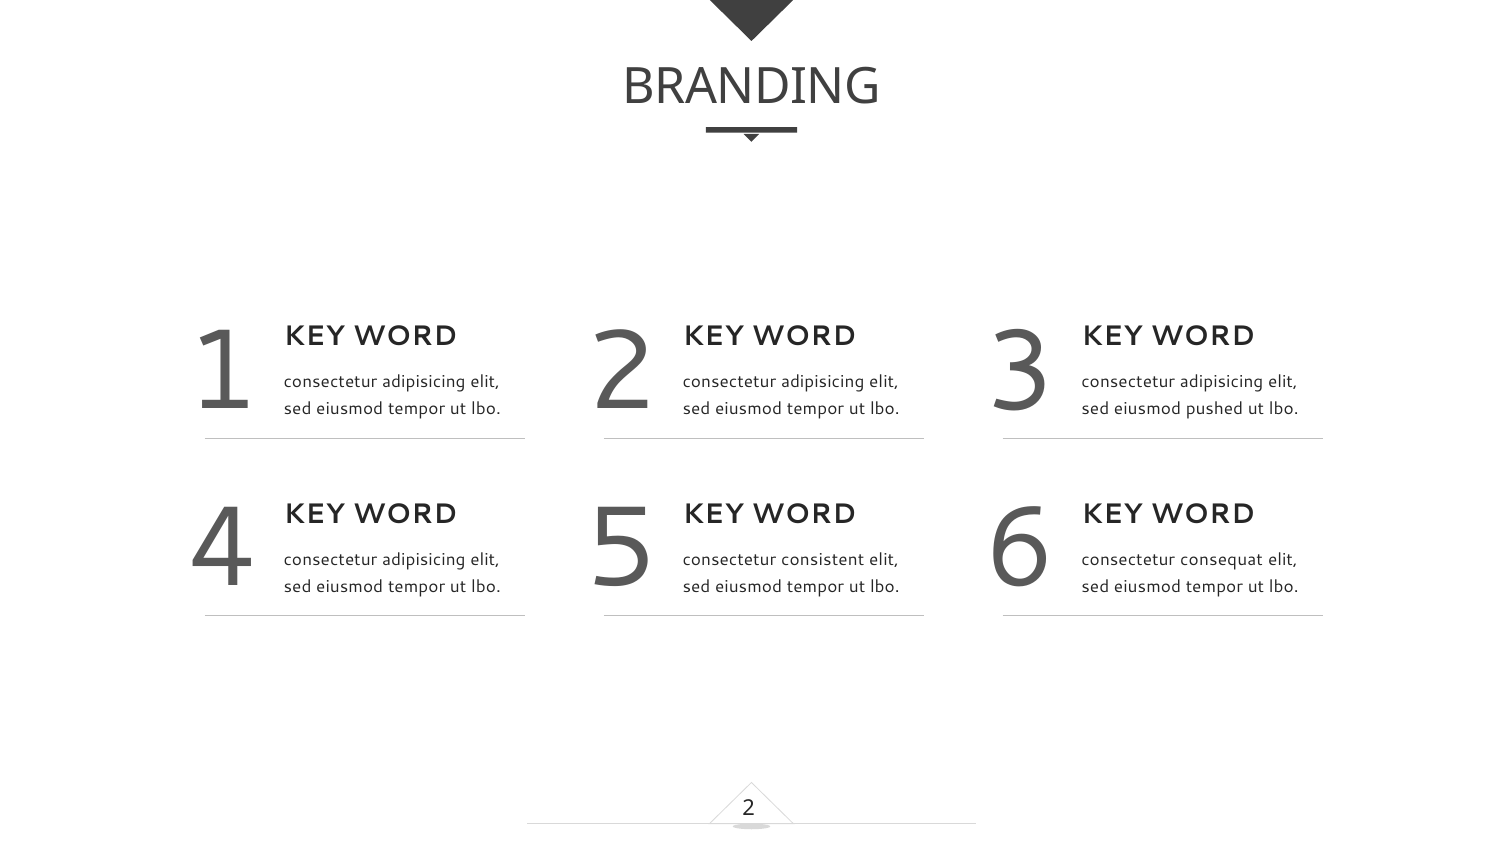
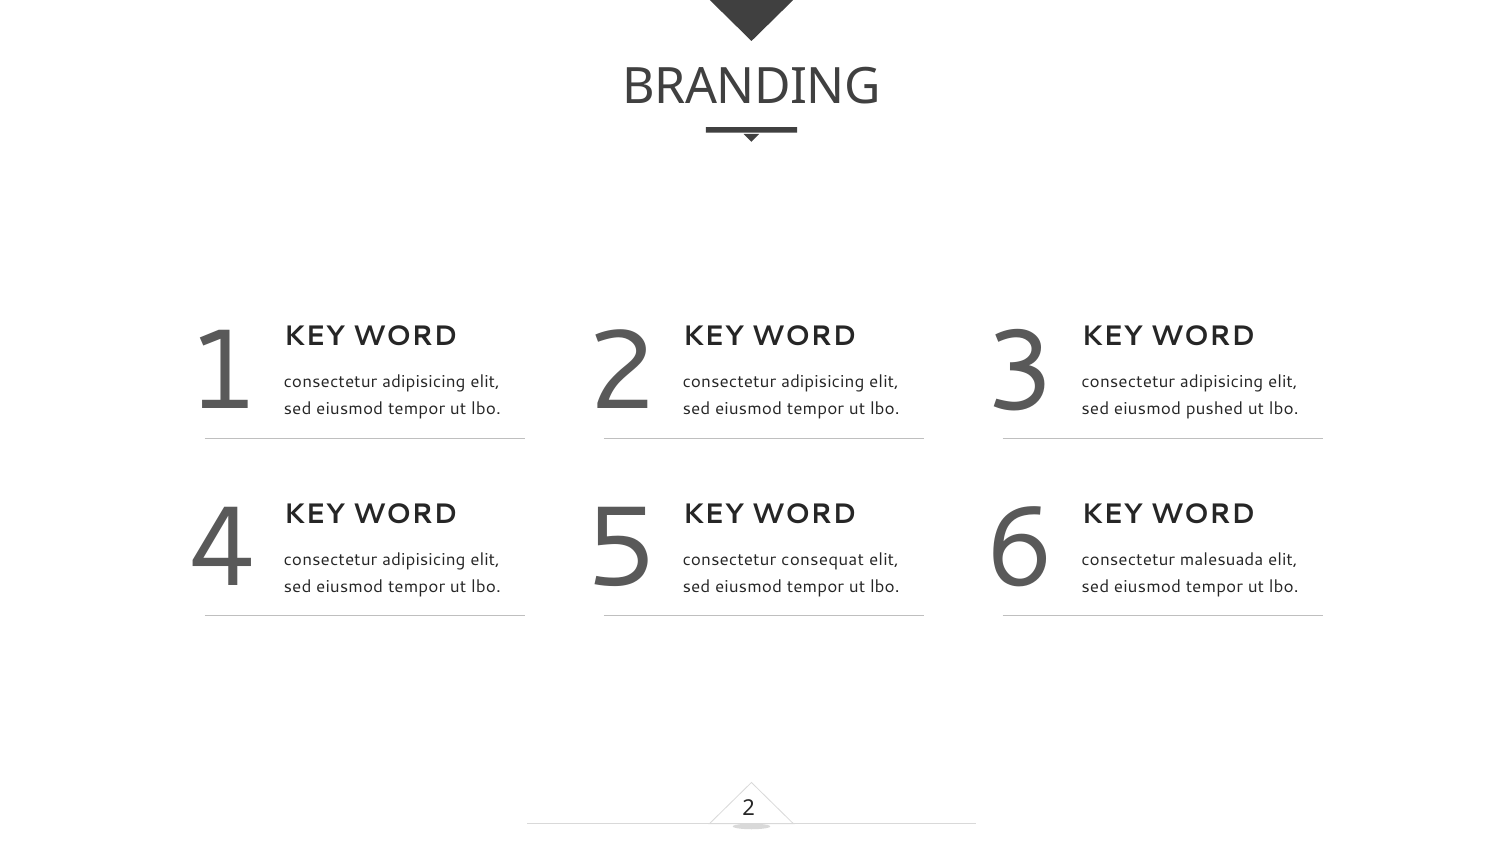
consistent: consistent -> consequat (823, 559)
consequat: consequat -> malesuada (1222, 559)
